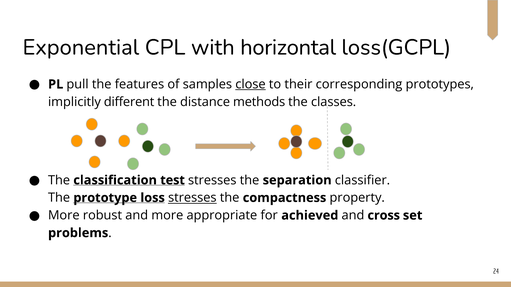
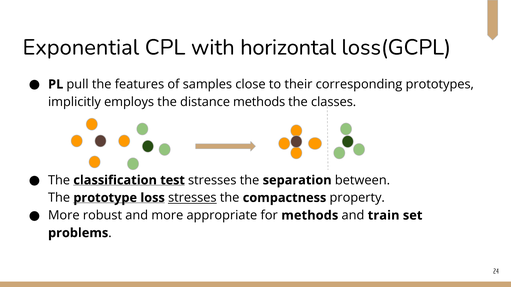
close underline: present -> none (250, 84)
different: different -> employs (129, 102)
classifier: classifier -> between (362, 180)
for achieved: achieved -> methods (310, 216)
cross: cross -> train (384, 216)
